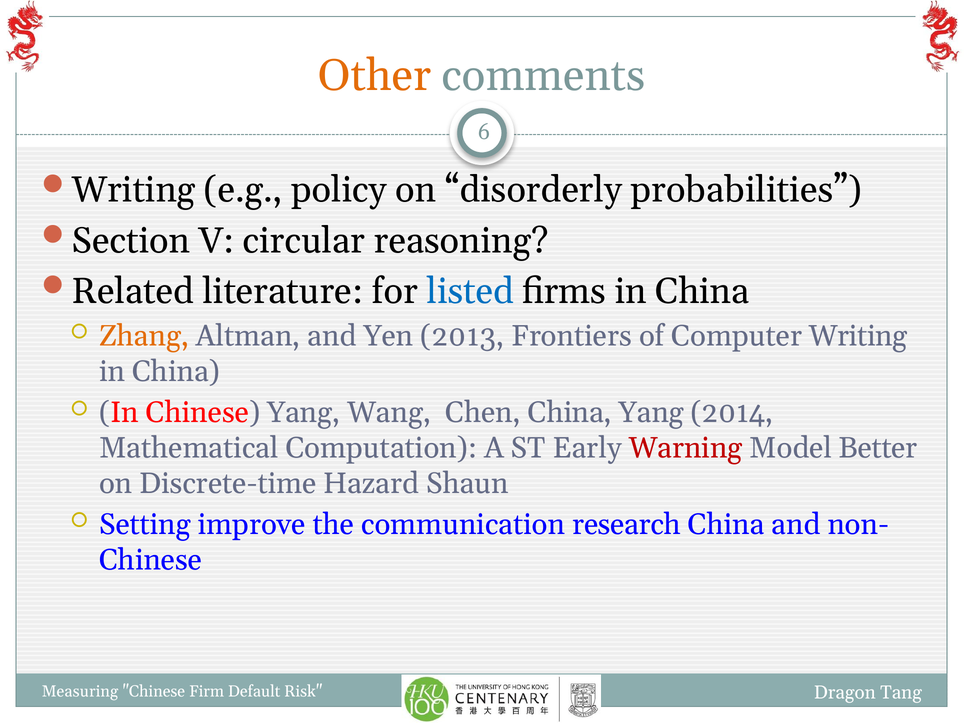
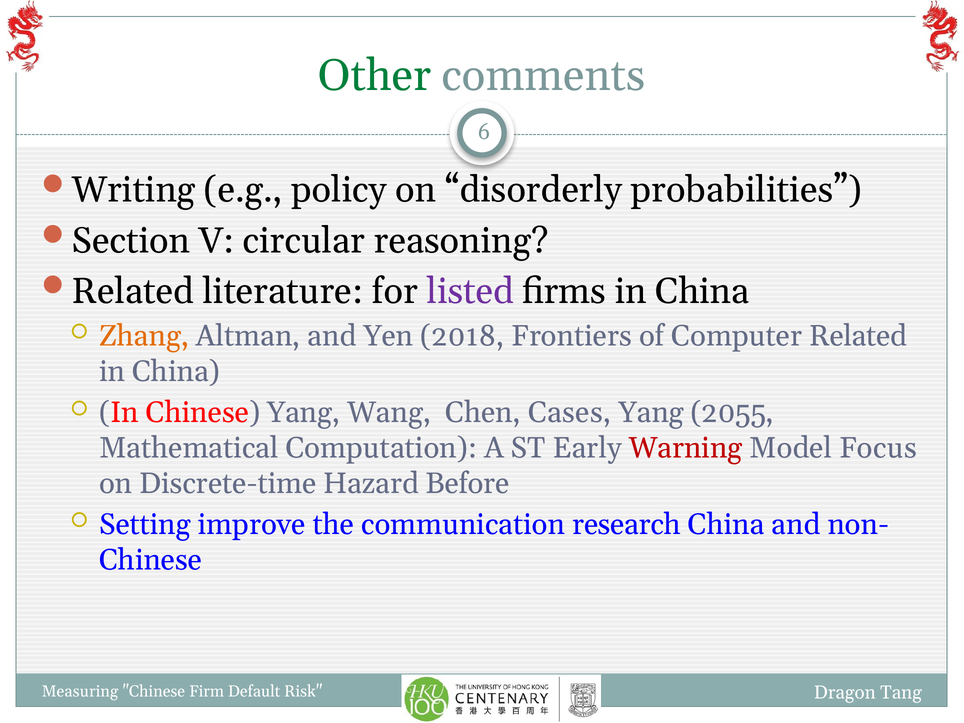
Other colour: orange -> green (375, 76)
listed colour: blue -> purple (470, 291)
2013: 2013 -> 2018 (462, 336)
Computer Writing: Writing -> Related (858, 336)
Chen China: China -> Cases (570, 413)
2014: 2014 -> 2055 (732, 413)
Better: Better -> Focus (878, 448)
Shaun: Shaun -> Before (467, 483)
